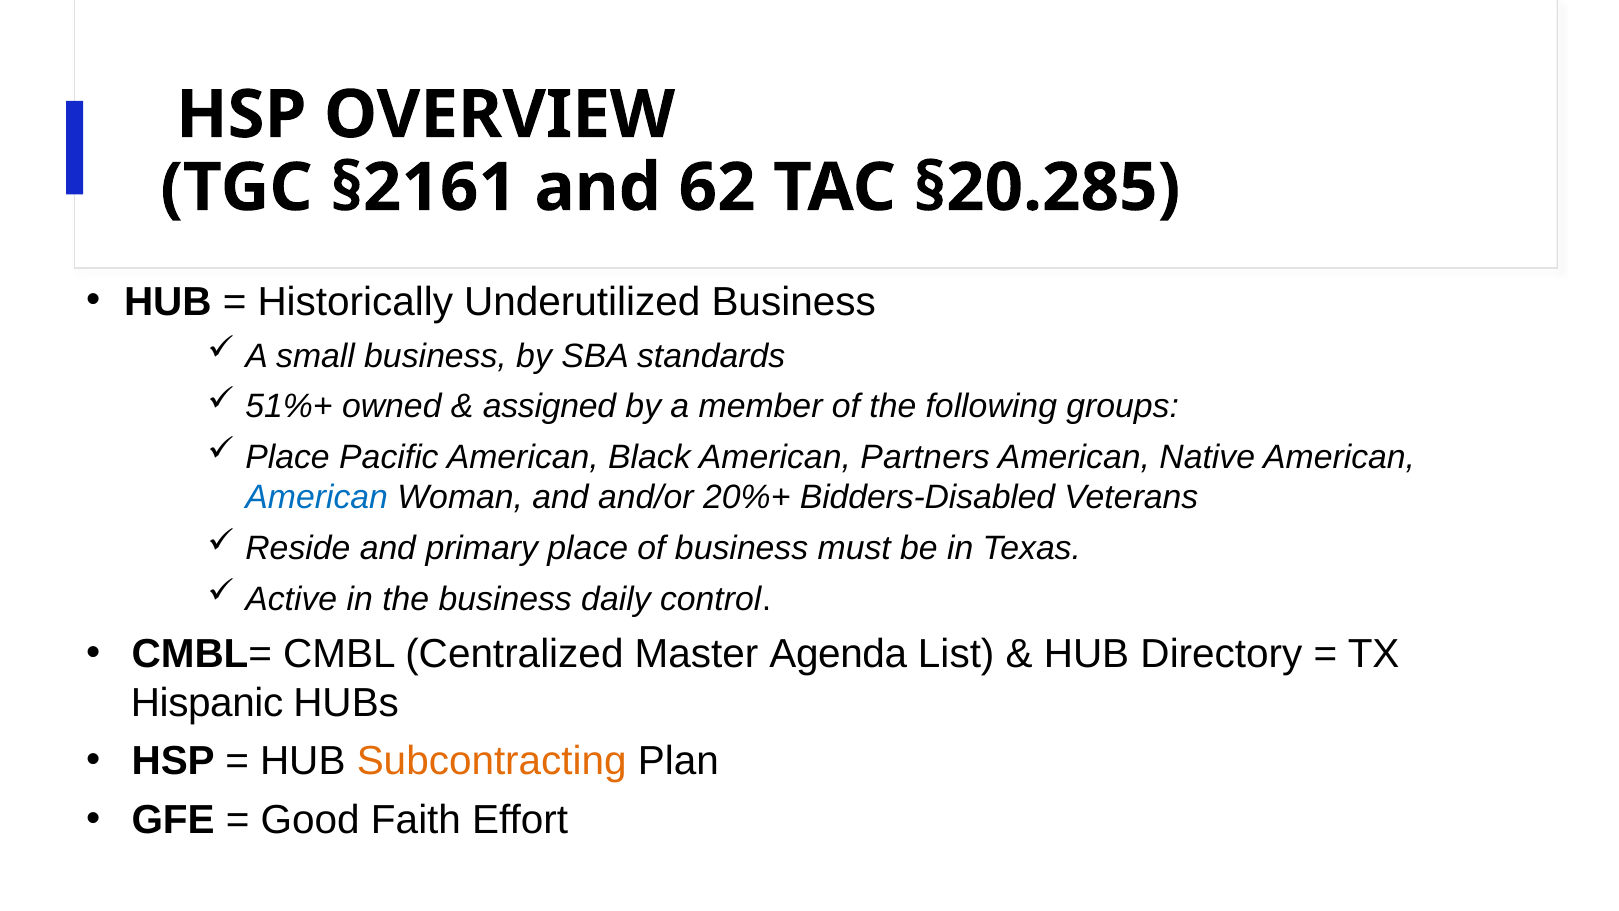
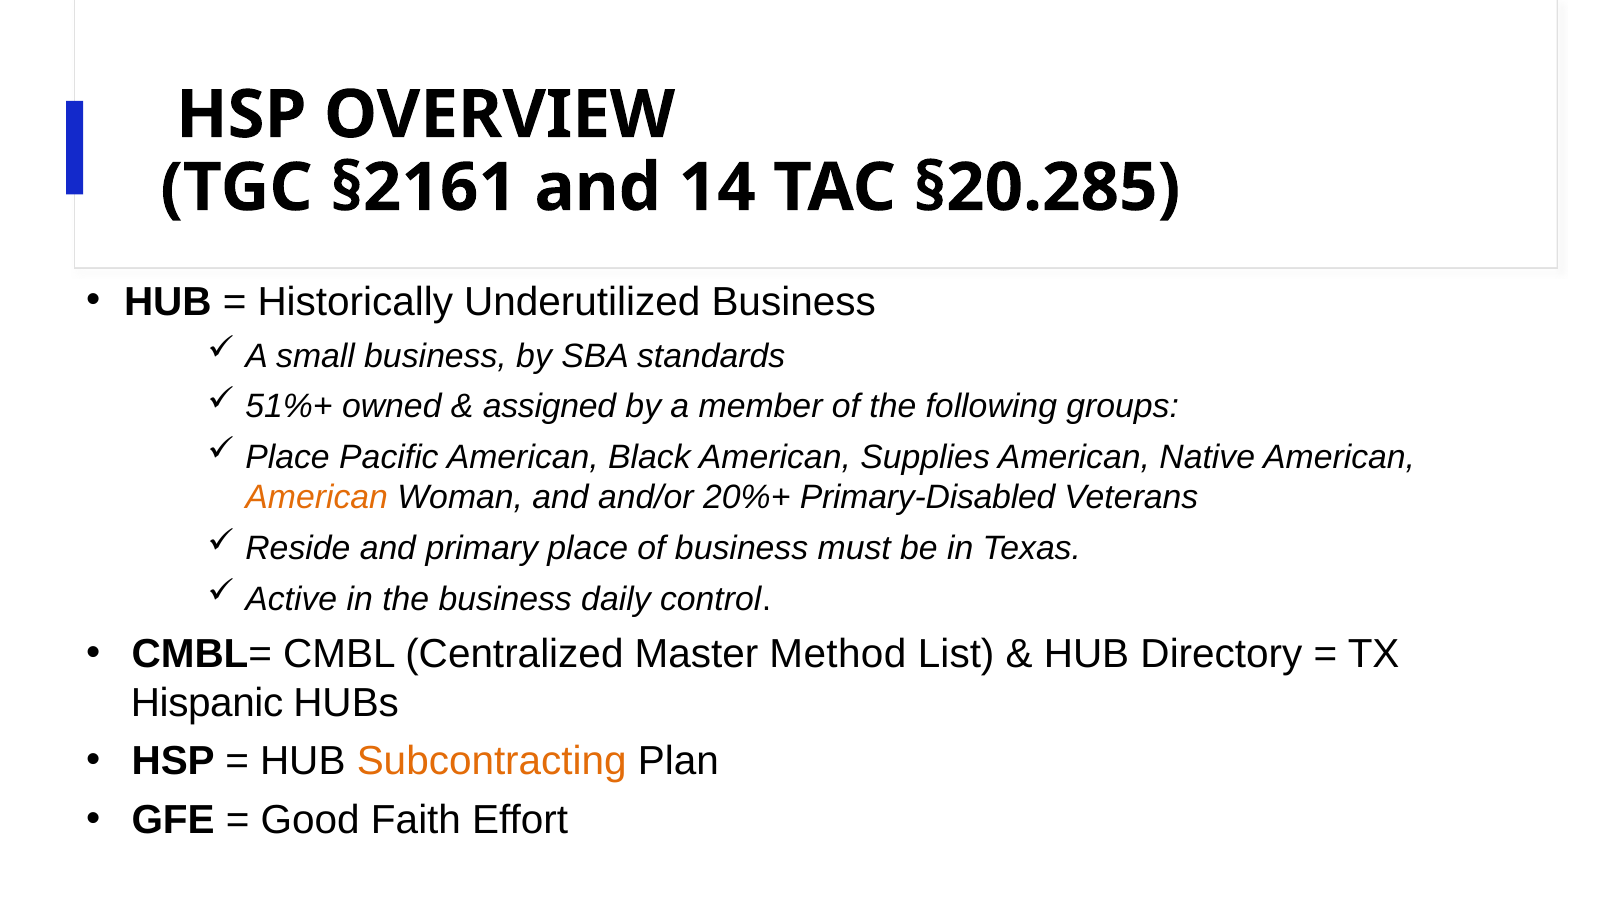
62: 62 -> 14 (717, 188)
Partners: Partners -> Supplies (925, 457)
American colour: blue -> orange (317, 498)
Bidders-Disabled: Bidders-Disabled -> Primary-Disabled (928, 498)
Agenda: Agenda -> Method (838, 654)
